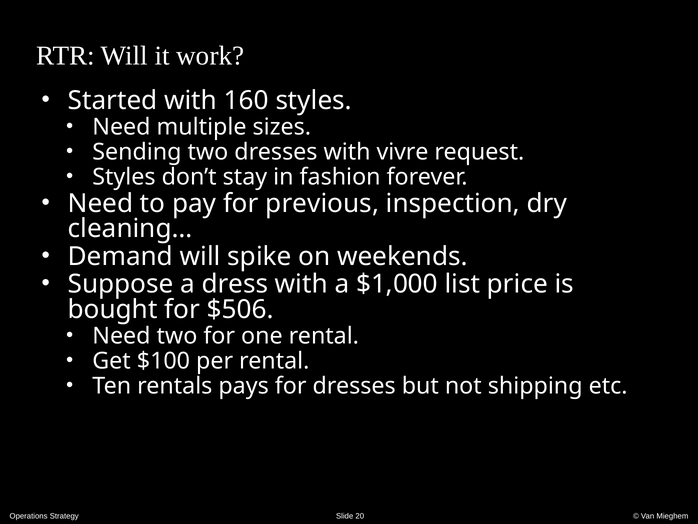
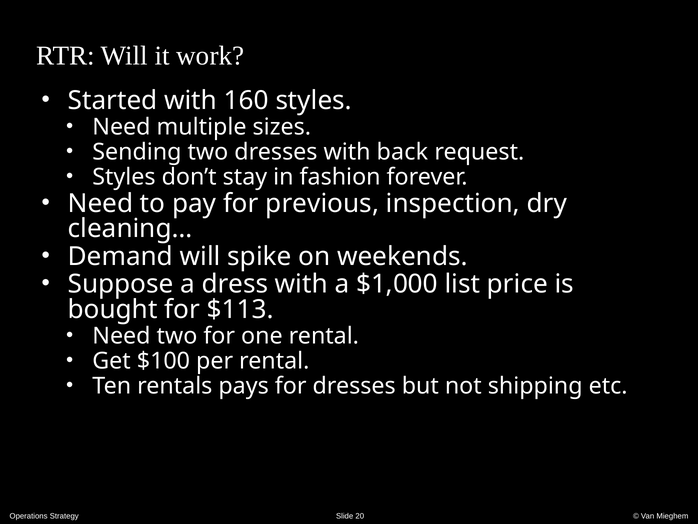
vivre: vivre -> back (402, 152)
$506: $506 -> $113 (240, 309)
